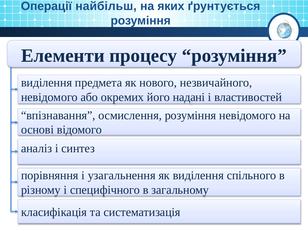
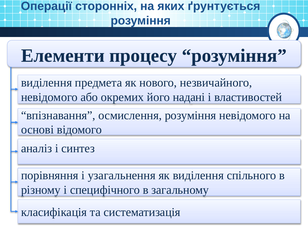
найбільш: найбільш -> сторонніх (106, 6)
